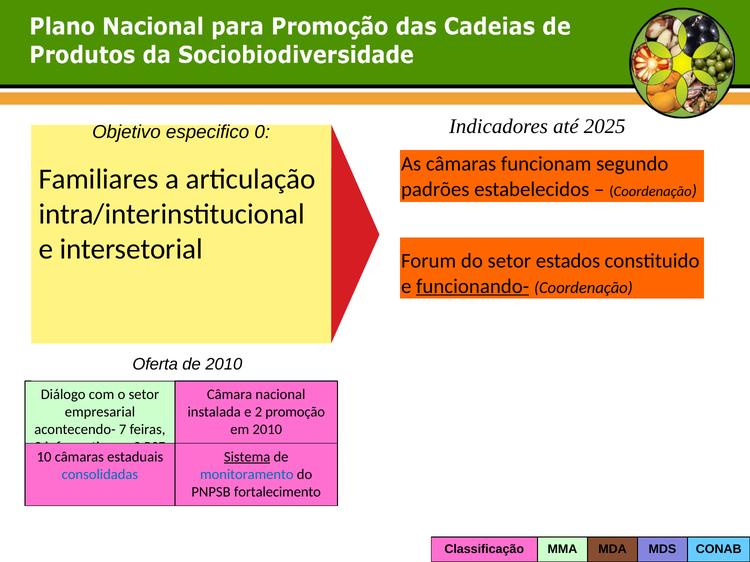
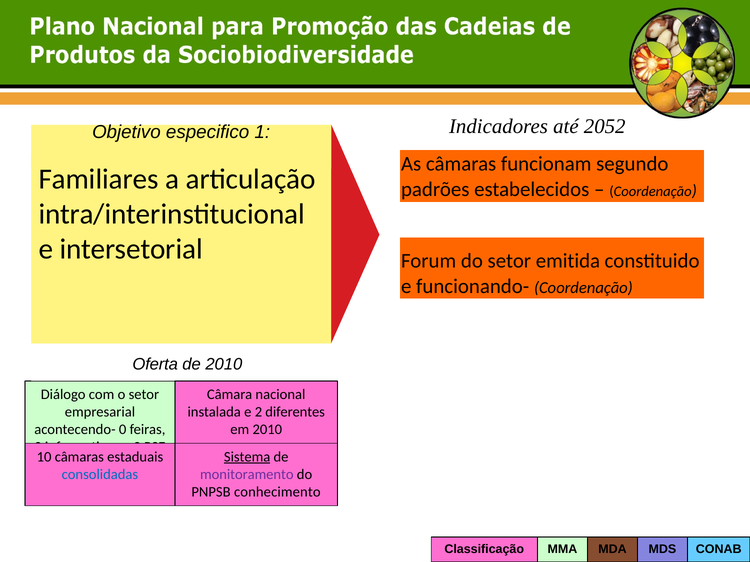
0: 0 -> 1 (262, 132)
2025: 2025 -> 2052 (605, 127)
estados: estados -> emitida (568, 261)
funcionando- underline: present -> none (473, 286)
promoção: promoção -> diferentes (295, 412)
7: 7 -> 0 (123, 430)
monitoramento colour: blue -> purple (247, 475)
fortalecimento: fortalecimento -> conhecimento (277, 492)
